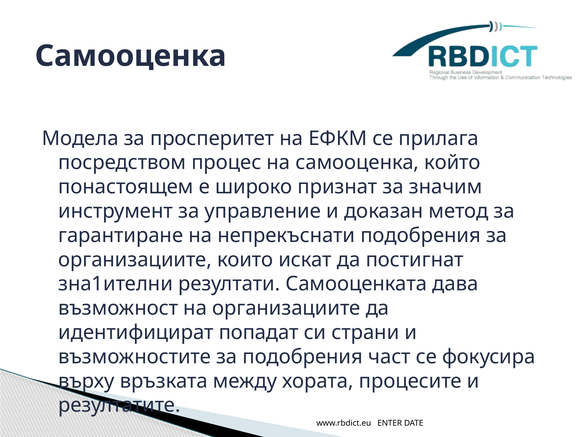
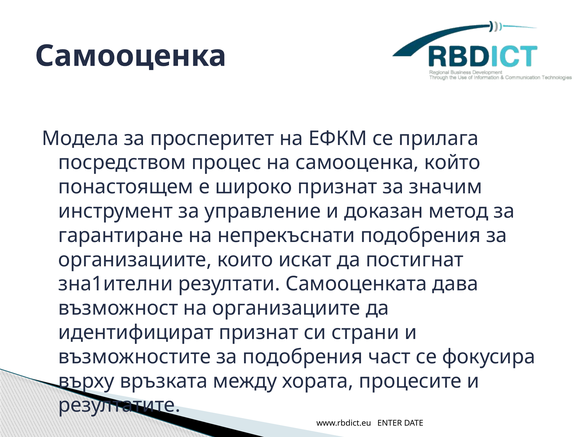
идентифицират попадат: попадат -> признат (259, 333)
